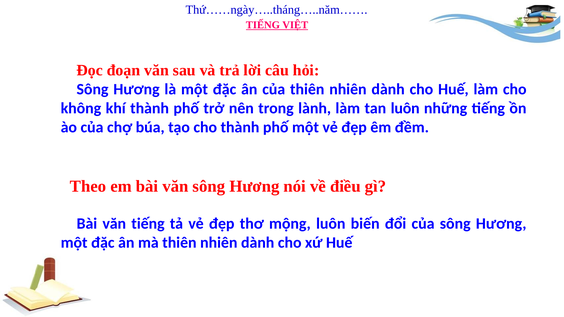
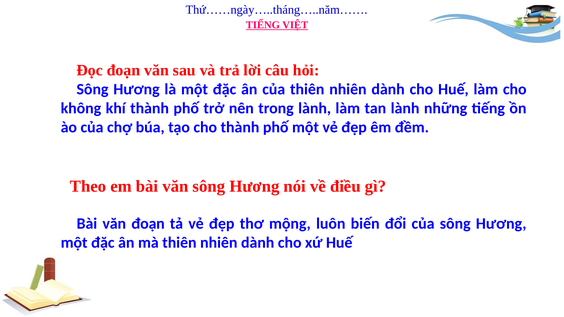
tan luôn: luôn -> lành (405, 108)
văn tiếng: tiếng -> đoạn (148, 223)
